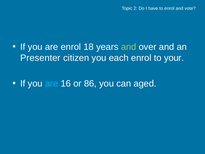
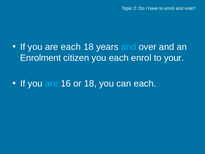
are enrol: enrol -> each (71, 47)
and colour: light green -> light blue (129, 47)
Presenter: Presenter -> Enrolment (41, 58)
or 86: 86 -> 18 (90, 83)
can aged: aged -> each (145, 83)
